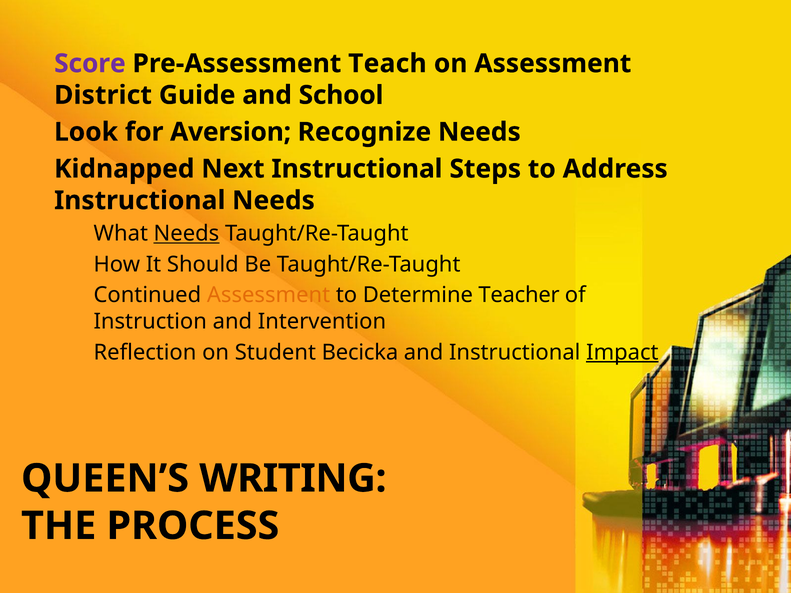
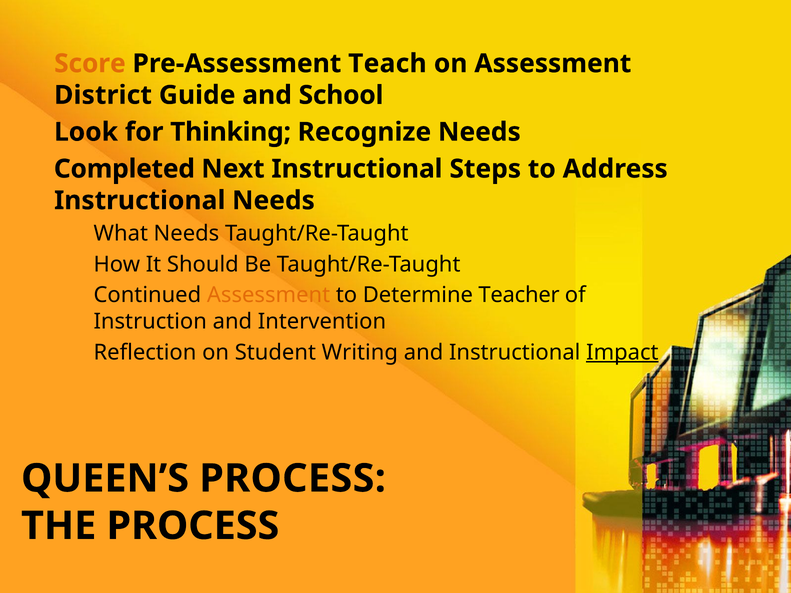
Score colour: purple -> orange (90, 64)
Aversion: Aversion -> Thinking (231, 132)
Kidnapped: Kidnapped -> Completed (124, 169)
Needs underline: present -> none (186, 234)
Becicka: Becicka -> Writing (360, 352)
QUEEN’S WRITING: WRITING -> PROCESS (293, 479)
